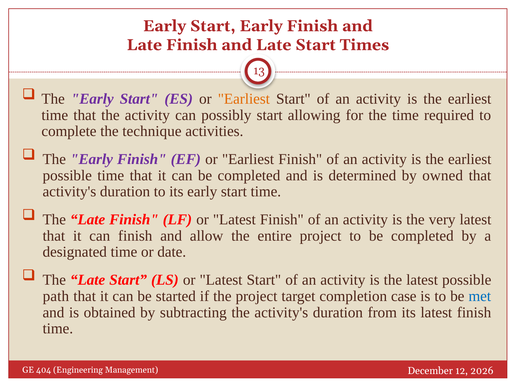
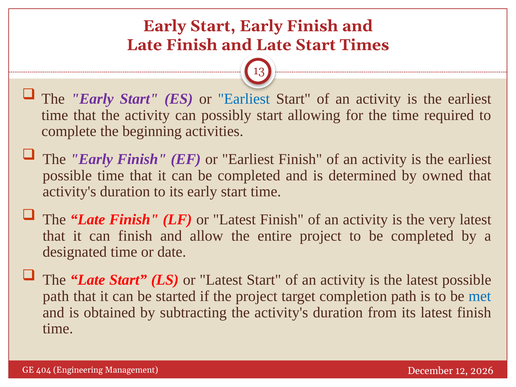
Earliest colour: orange -> blue (244, 99)
technique: technique -> beginning (152, 131)
completion case: case -> path (404, 296)
